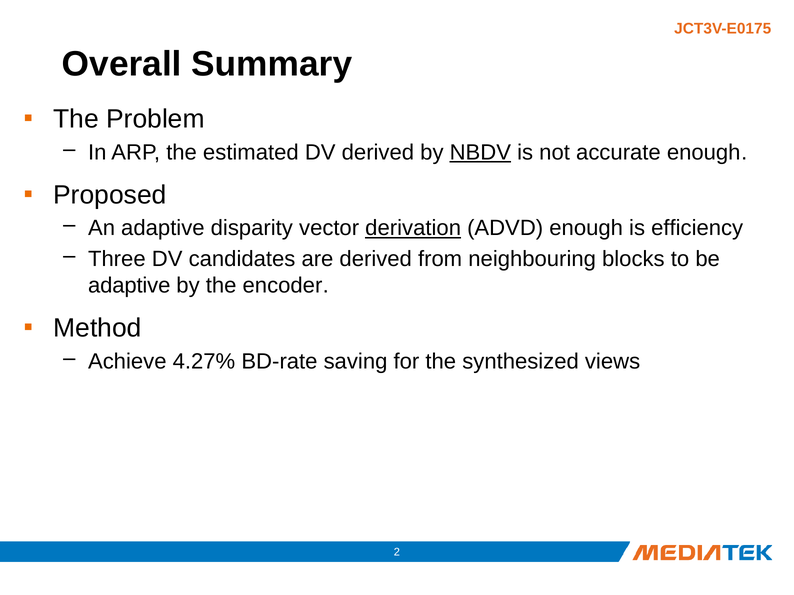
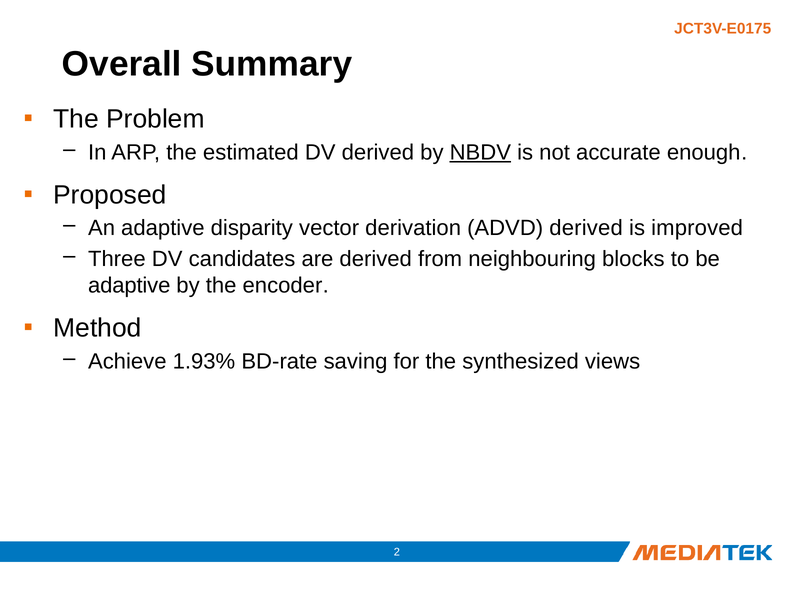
derivation underline: present -> none (413, 228)
ADVD enough: enough -> derived (586, 228)
efficiency: efficiency -> improved (697, 228)
4.27%: 4.27% -> 1.93% (204, 362)
